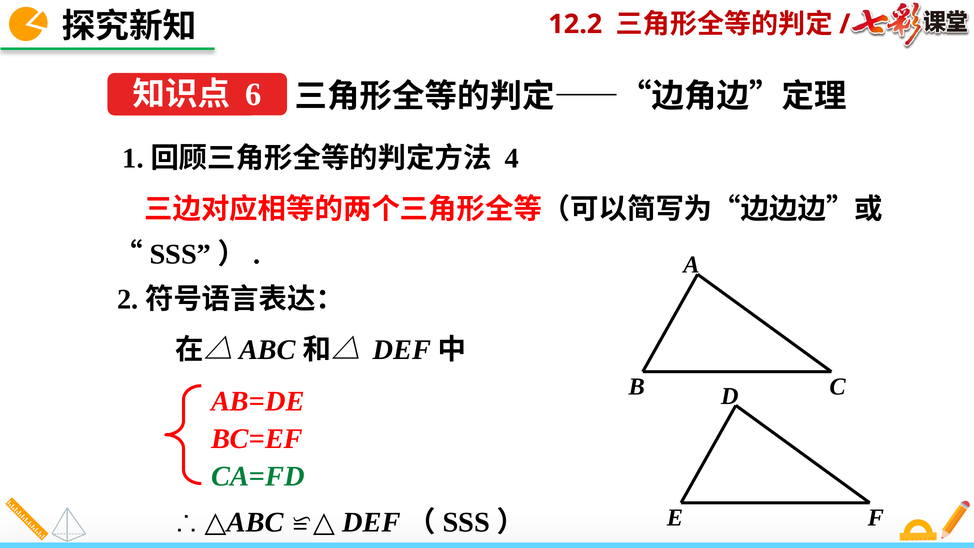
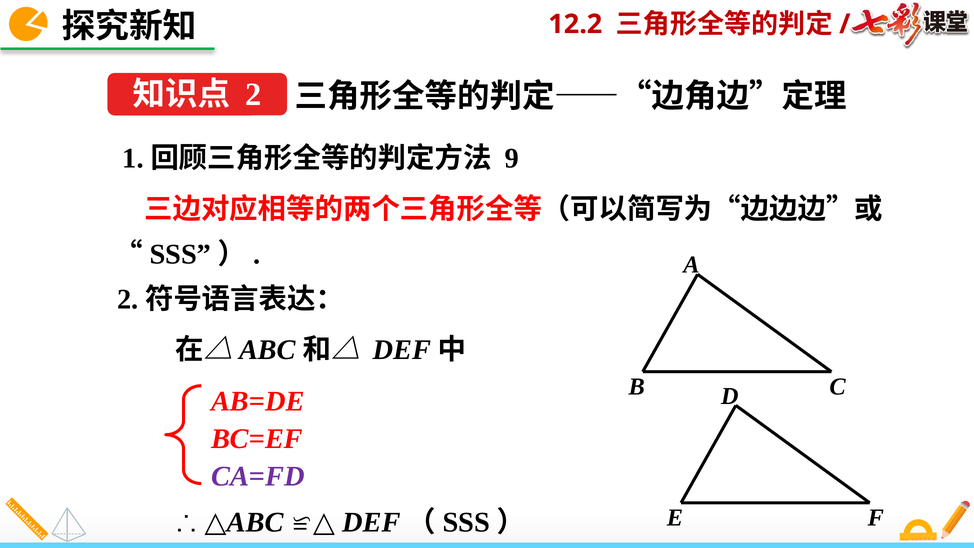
6: 6 -> 2 (254, 94)
4: 4 -> 9 (512, 158)
CA=FD colour: green -> purple (258, 476)
